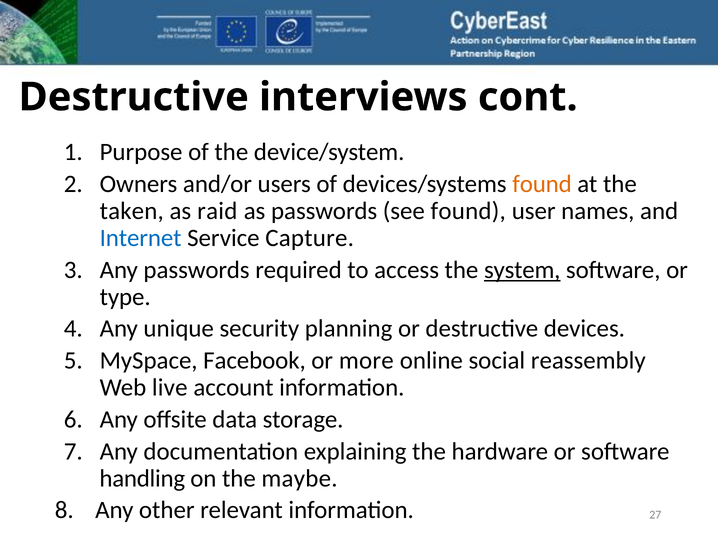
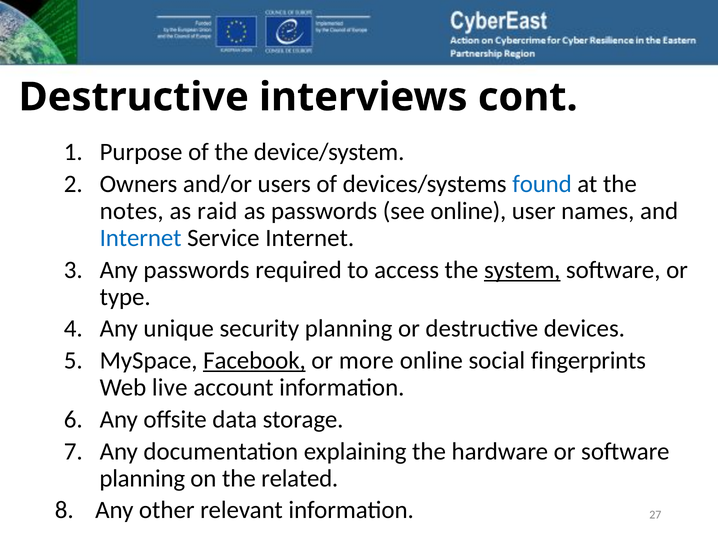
found colour: orange -> blue (542, 184)
taken: taken -> notes (132, 211)
see found: found -> online (468, 211)
Service Capture: Capture -> Internet (310, 238)
Facebook underline: none -> present (254, 360)
reassembly: reassembly -> fingerprints (588, 360)
handling: handling -> planning (142, 478)
maybe: maybe -> related (300, 478)
